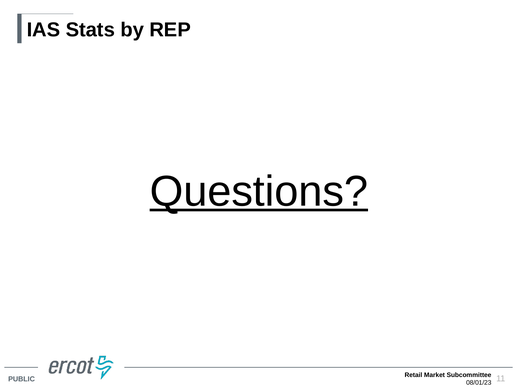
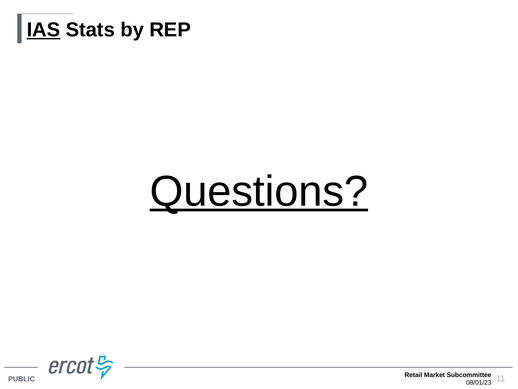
IAS underline: none -> present (43, 30)
